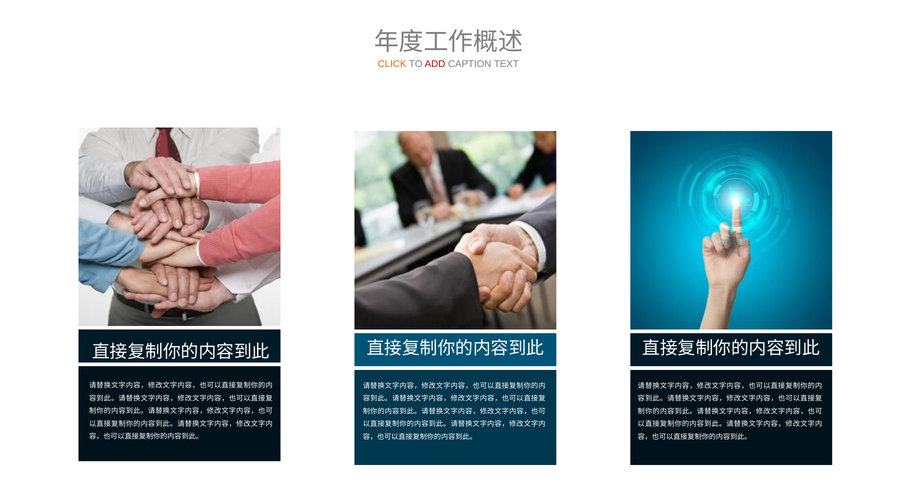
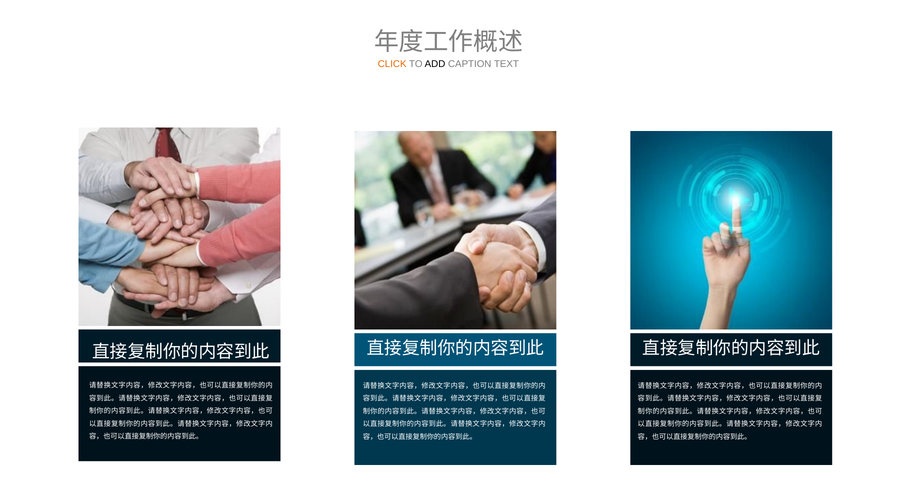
ADD colour: red -> black (435, 64)
